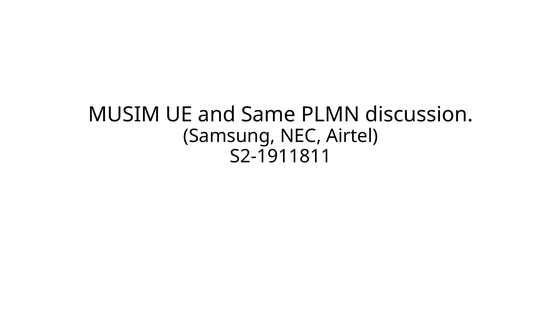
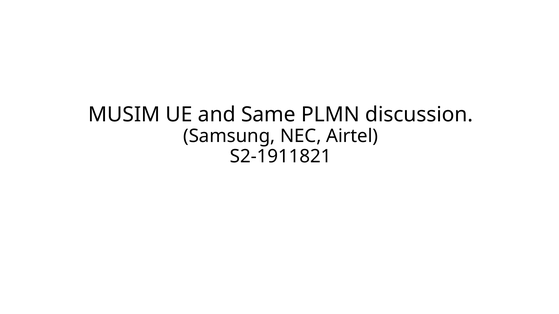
S2-1911811: S2-1911811 -> S2-1911821 (281, 156)
